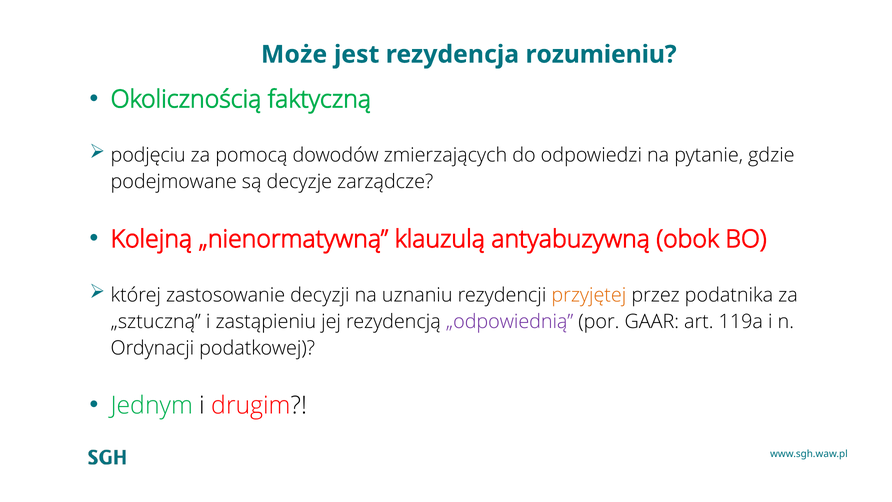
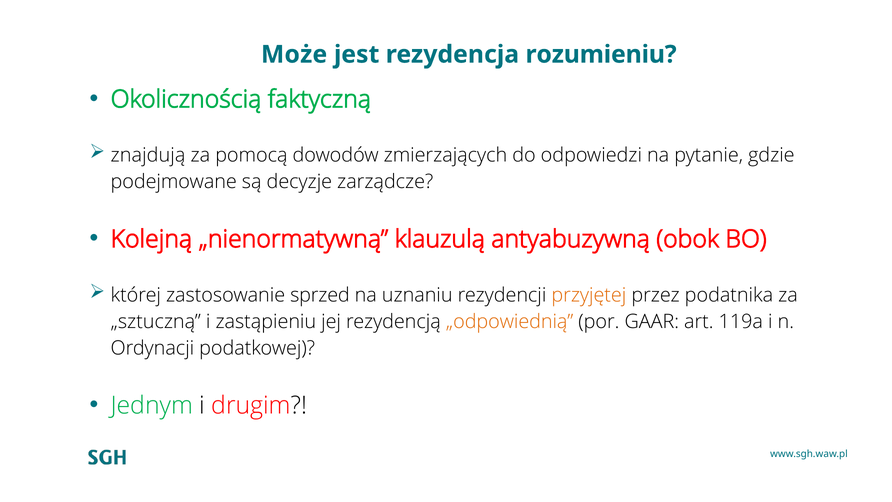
podjęciu: podjęciu -> znajdują (148, 155)
decyzji: decyzji -> sprzed (320, 295)
„odpowiednią colour: purple -> orange (510, 321)
